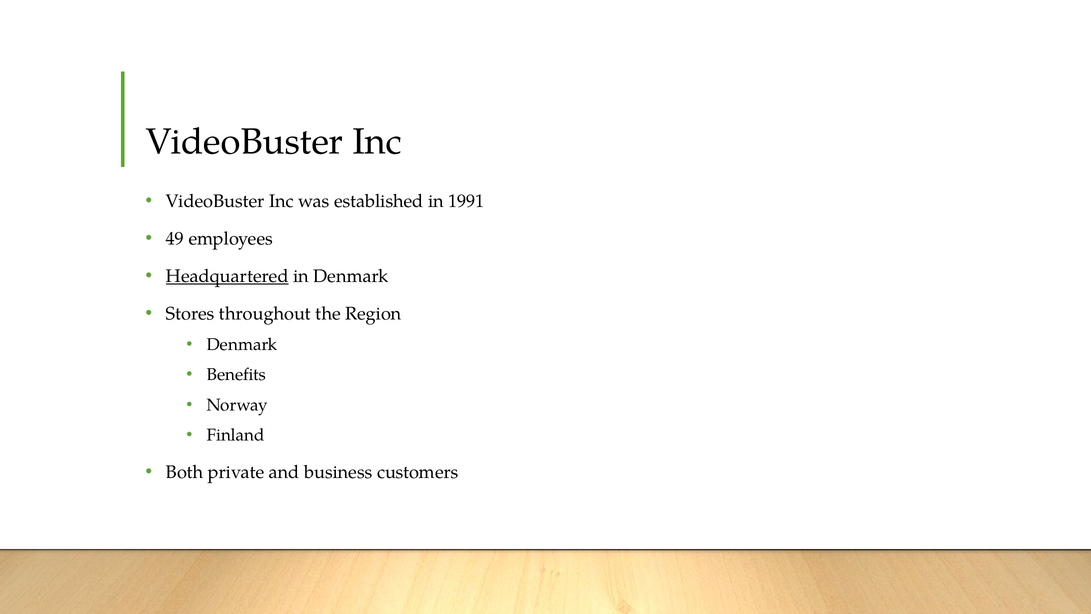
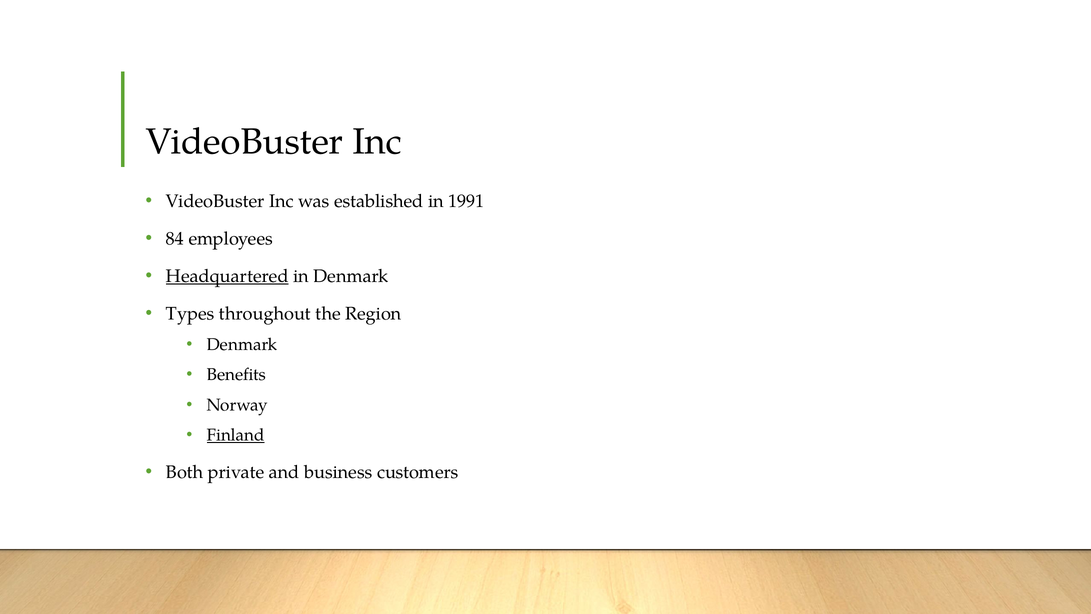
49: 49 -> 84 (175, 239)
Stores: Stores -> Types (190, 314)
Finland underline: none -> present (236, 435)
